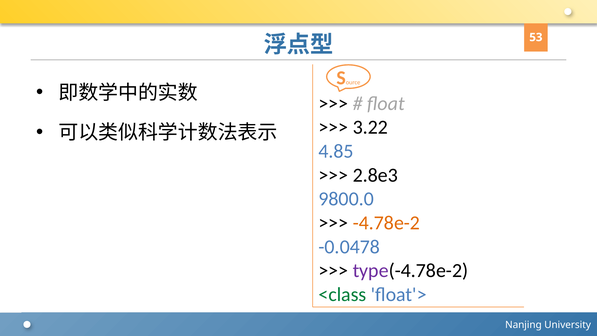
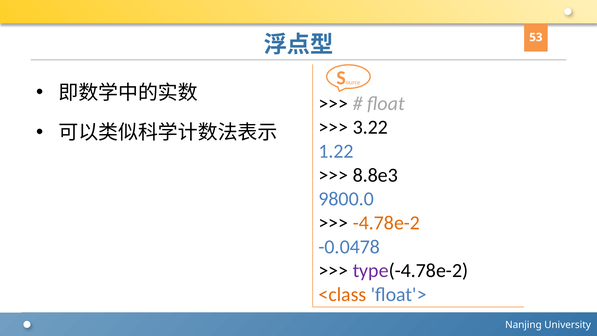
4.85: 4.85 -> 1.22 (336, 151)
2.8e3: 2.8e3 -> 8.8e3 (375, 175)
<class colour: green -> orange (342, 294)
